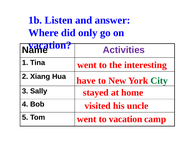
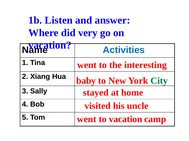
only: only -> very (88, 33)
Activities colour: purple -> blue (124, 50)
have: have -> baby (86, 81)
